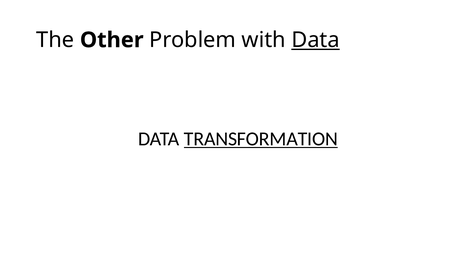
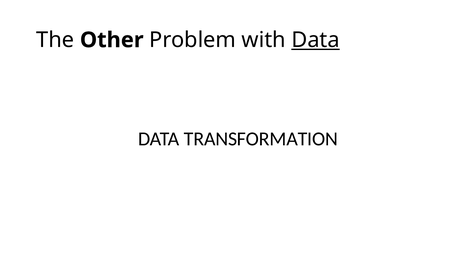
TRANSFORMATION underline: present -> none (261, 139)
